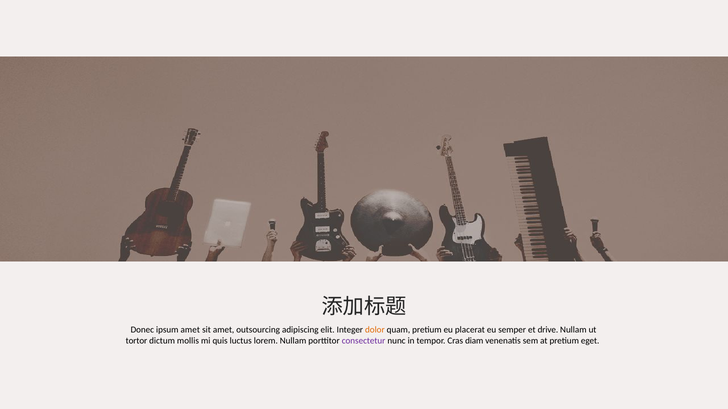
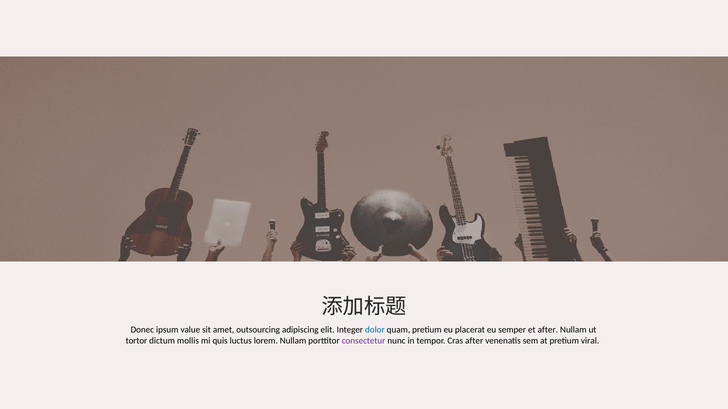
ipsum amet: amet -> value (190, 330)
dolor colour: orange -> blue (375, 330)
et drive: drive -> after (548, 330)
Cras diam: diam -> after (474, 341)
eget: eget -> viral (590, 341)
